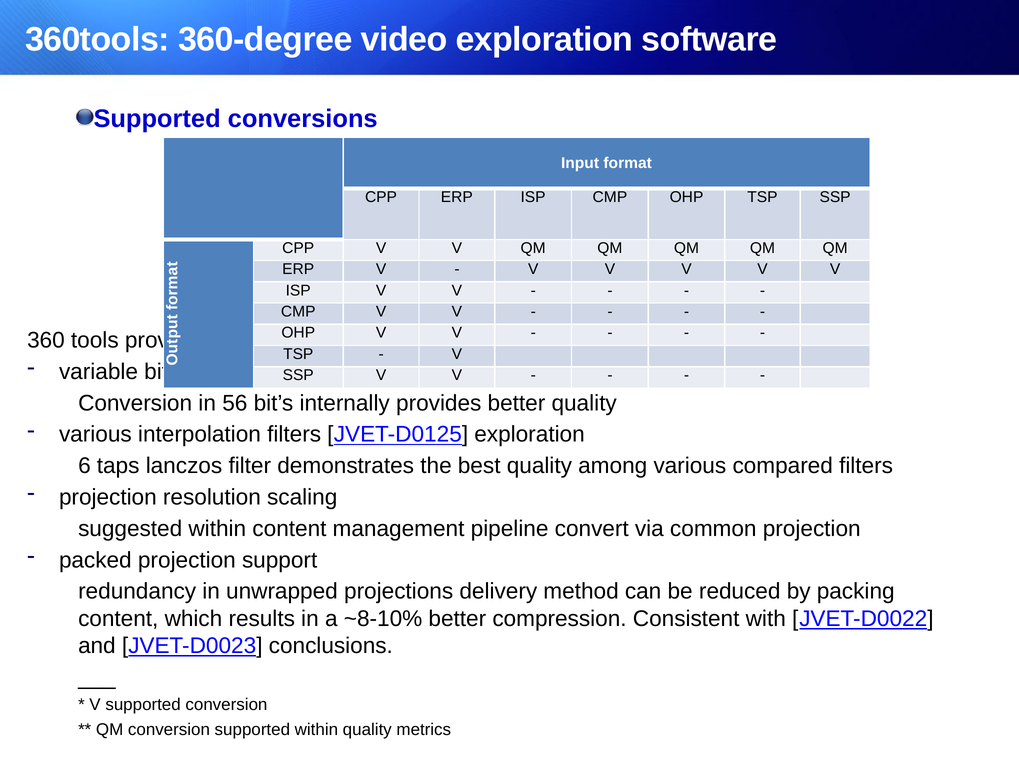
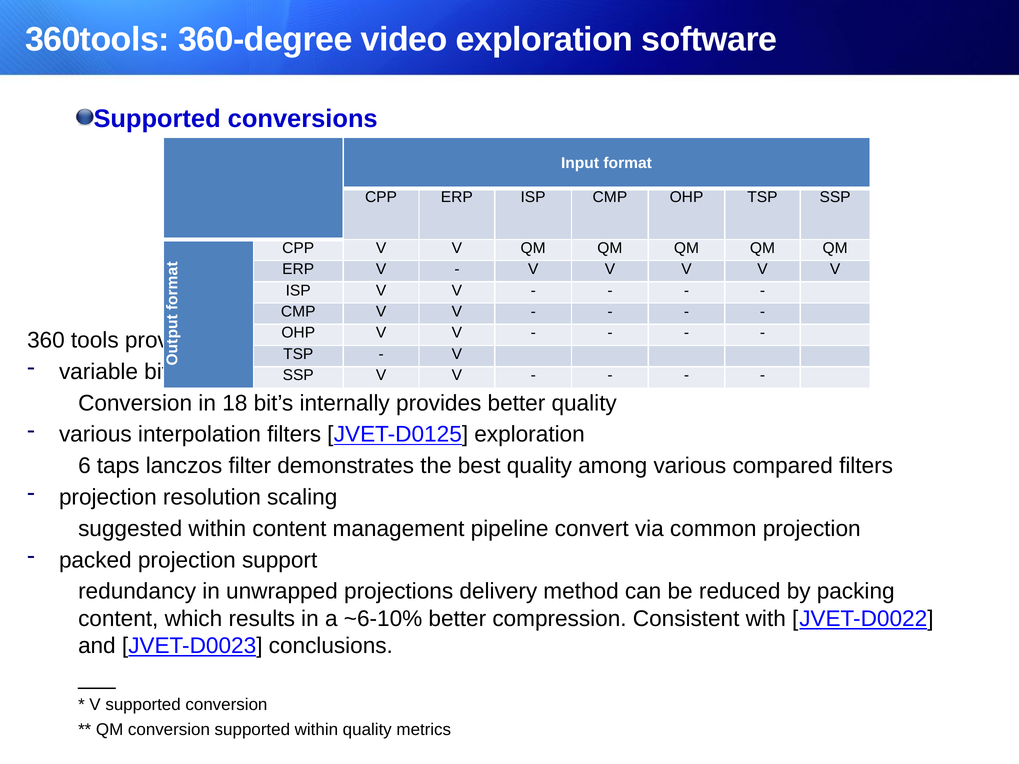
56: 56 -> 18 (235, 403)
~8-10%: ~8-10% -> ~6-10% (383, 619)
